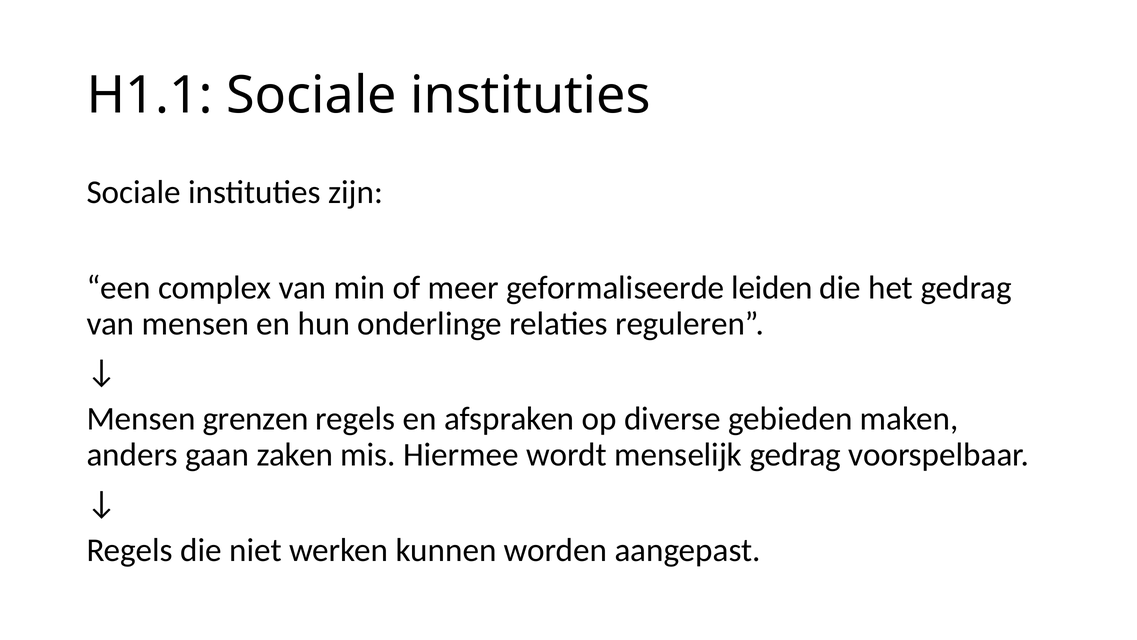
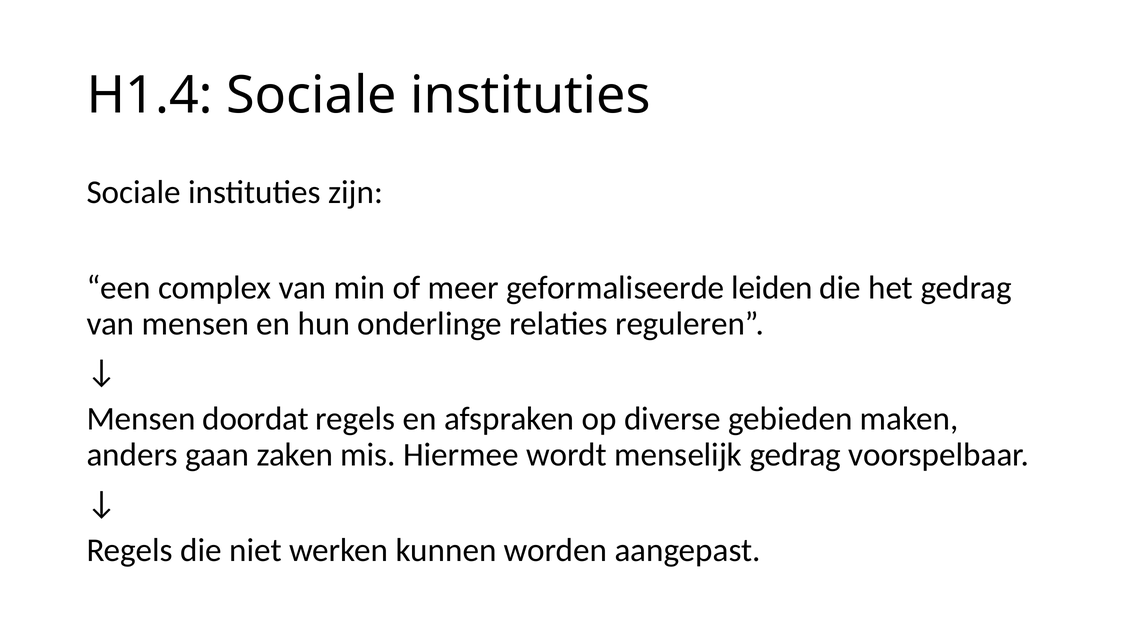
H1.1: H1.1 -> H1.4 (150, 96)
grenzen: grenzen -> doordat (256, 419)
